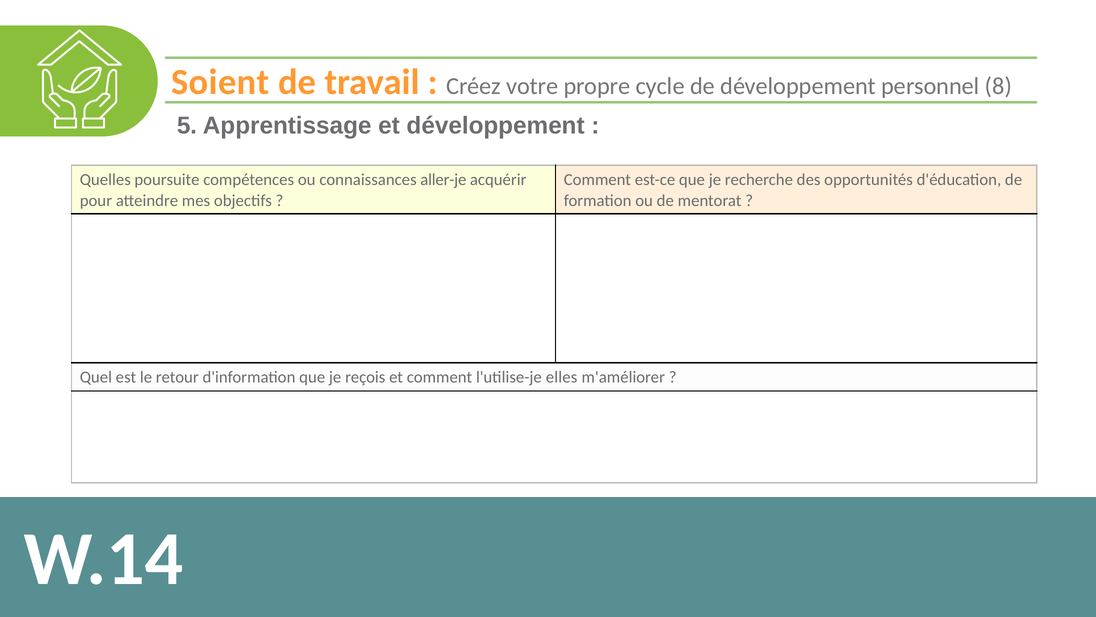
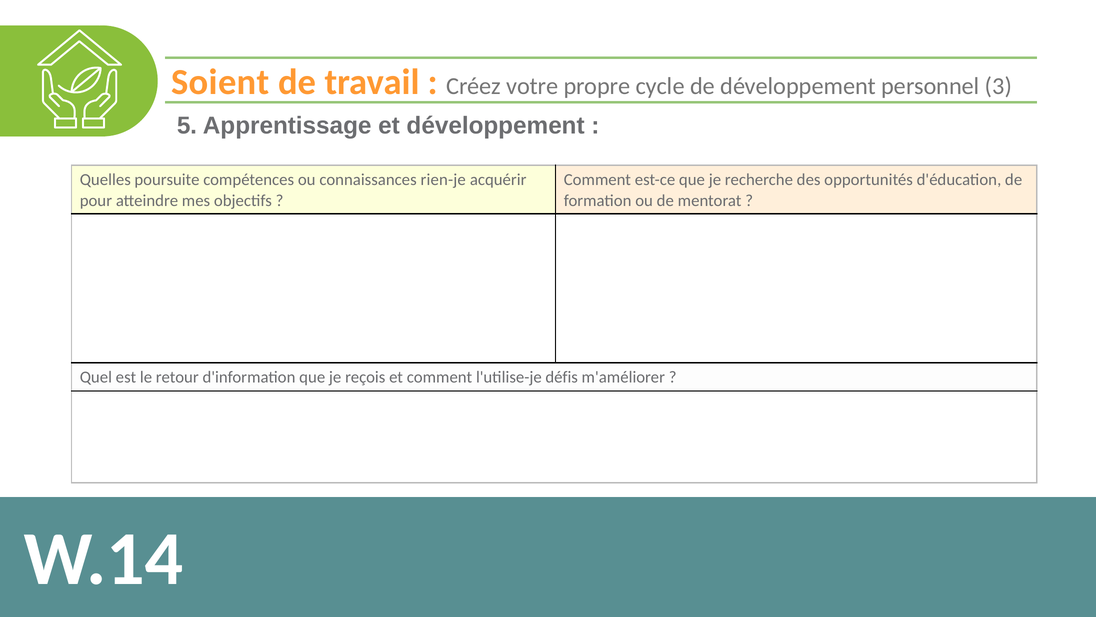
8: 8 -> 3 (998, 86)
aller-je: aller-je -> rien-je (443, 180)
elles: elles -> défis (562, 377)
